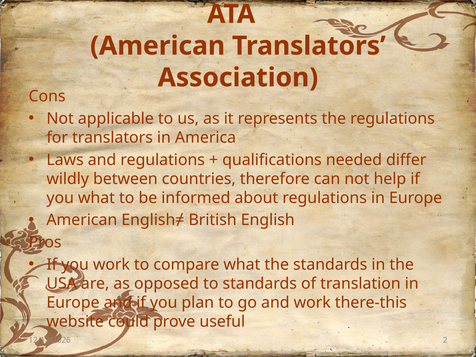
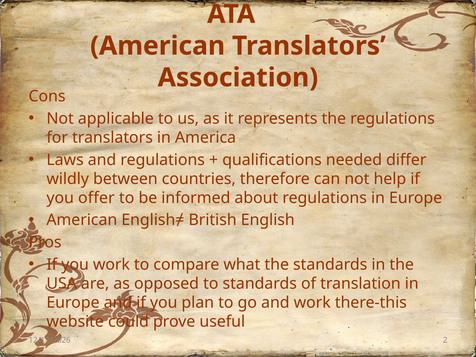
you what: what -> offer (96, 198)
